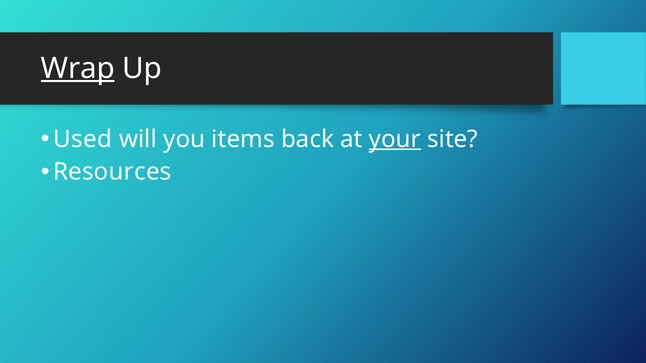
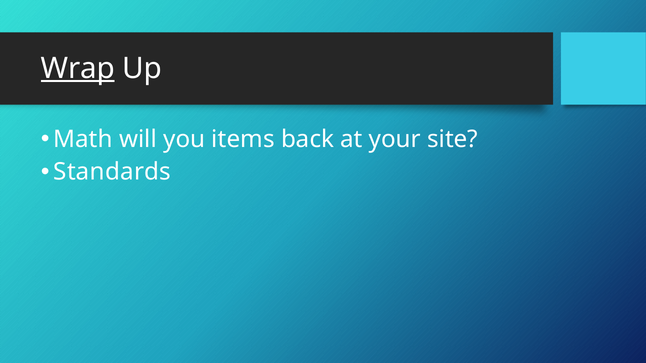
Used: Used -> Math (83, 139)
your underline: present -> none (395, 139)
Resources: Resources -> Standards (112, 172)
